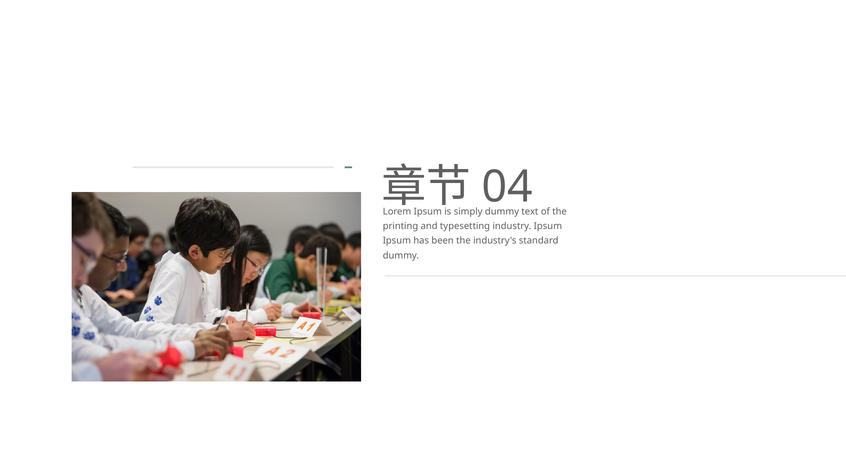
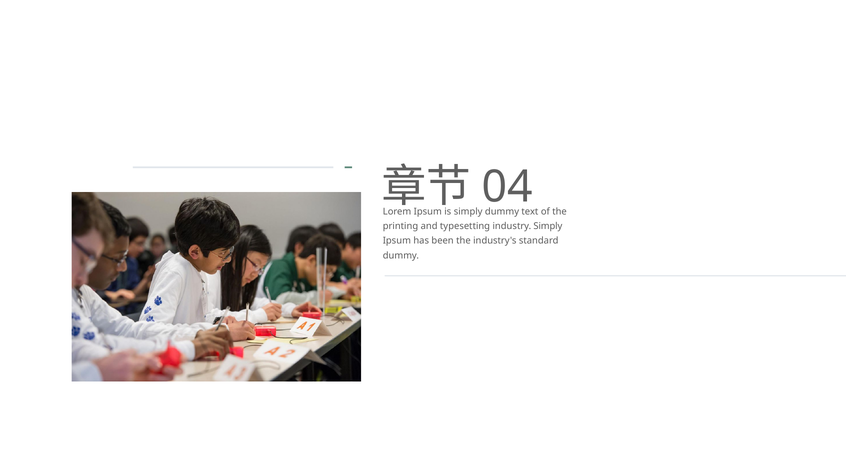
industry Ipsum: Ipsum -> Simply (548, 226)
